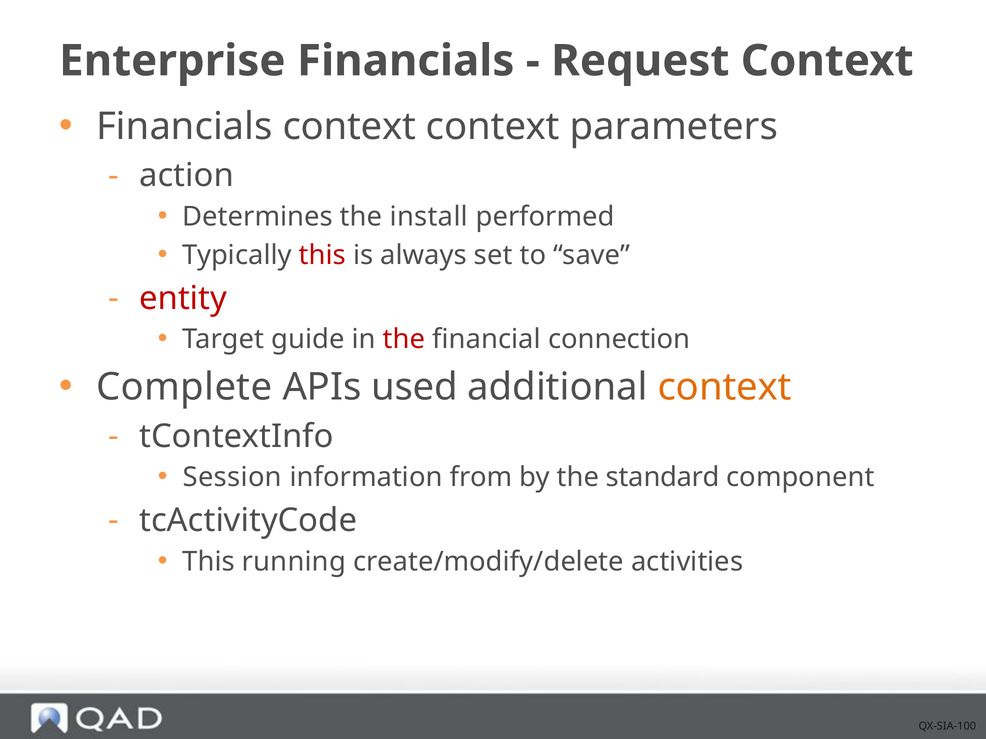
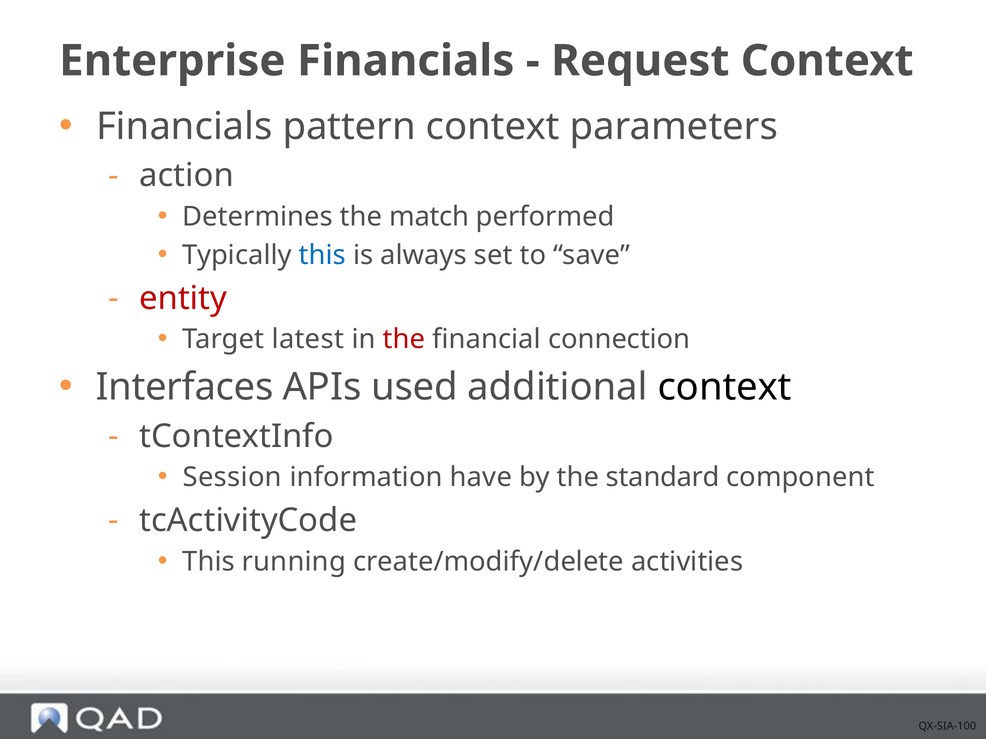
Financials context: context -> pattern (349, 127)
install: install -> match (429, 217)
this colour: red -> blue (322, 255)
guide: guide -> latest (308, 340)
Complete: Complete -> Interfaces (185, 388)
context colour: orange -> black (725, 388)
from: from -> have (481, 478)
